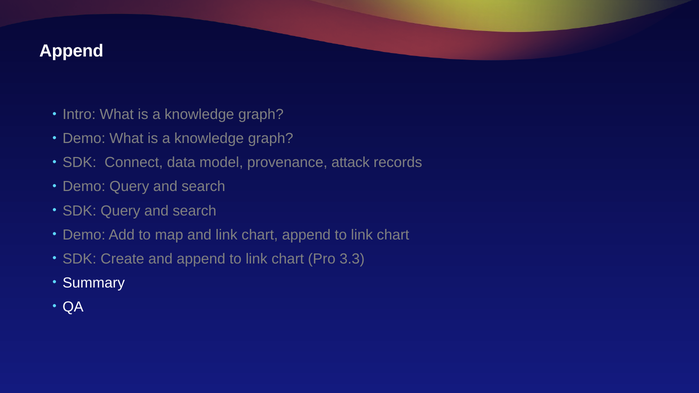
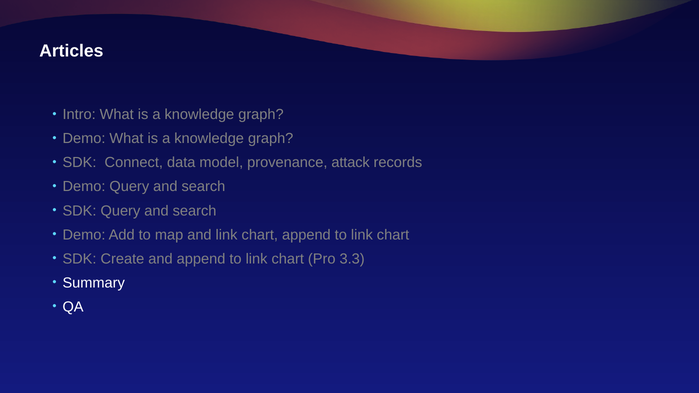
Append: Append -> Articles (71, 51)
